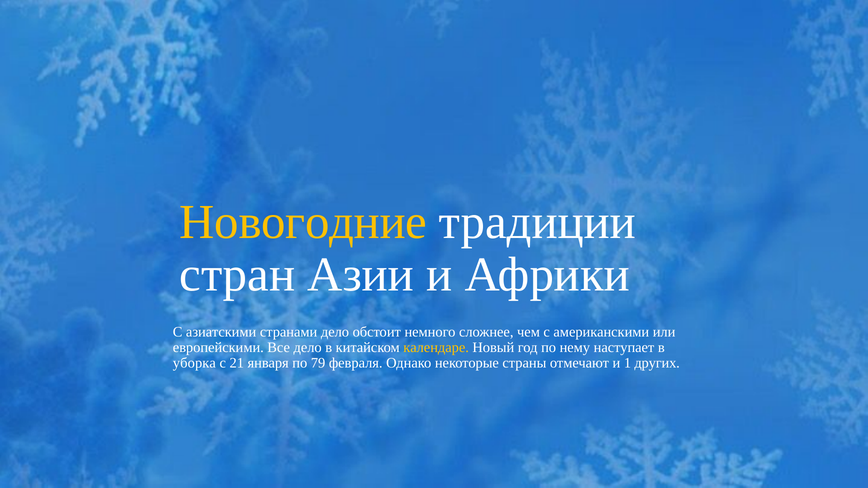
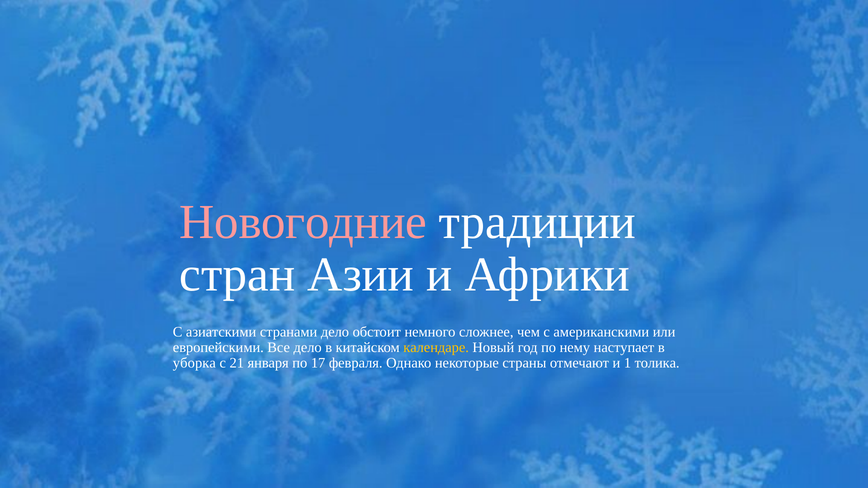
Новогодние colour: yellow -> pink (303, 222)
79: 79 -> 17 (318, 363)
других: других -> толика (657, 363)
